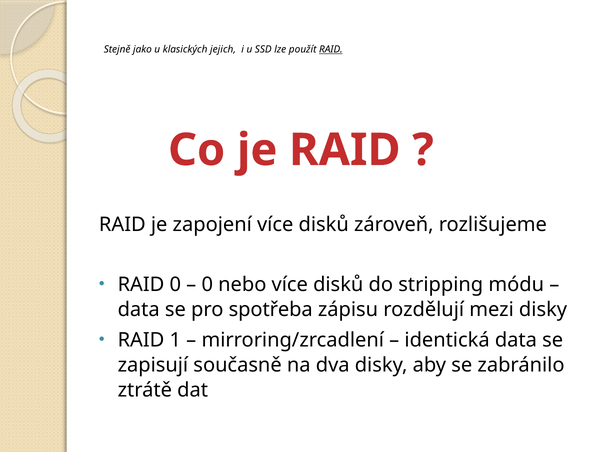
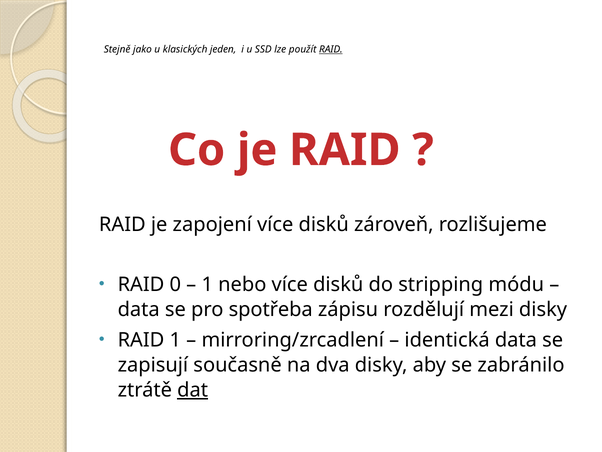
jejich: jejich -> jeden (223, 49)
0: 0 -> 1 (207, 284)
dat underline: none -> present (193, 390)
